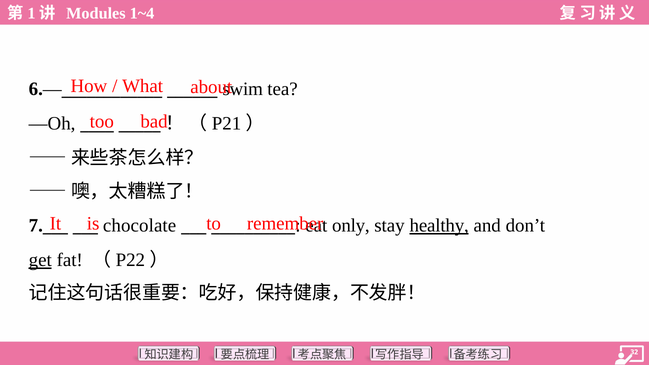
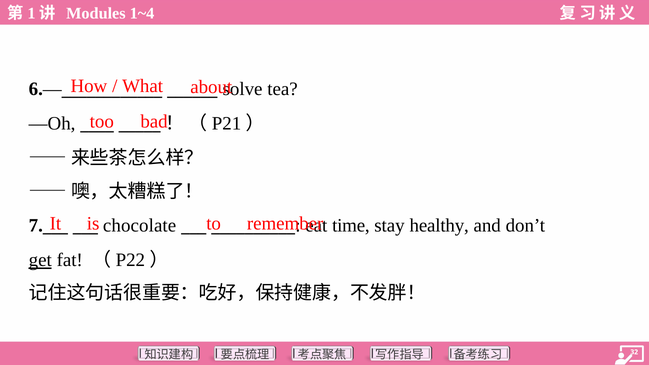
swim: swim -> solve (243, 89)
only: only -> time (351, 226)
healthy underline: present -> none (439, 226)
